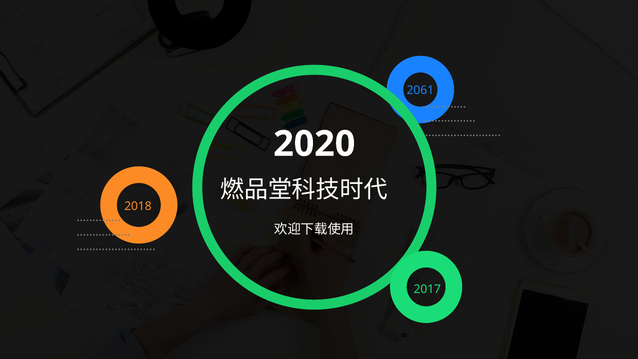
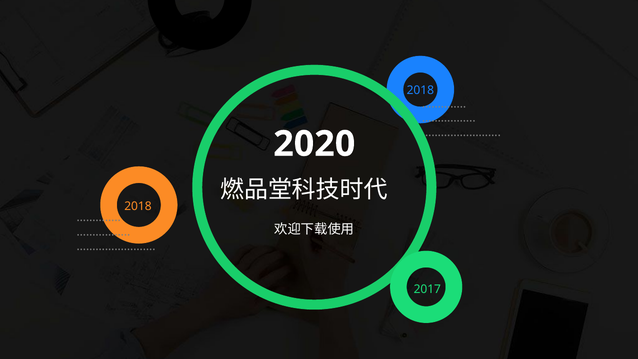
2061: 2061 -> 2018 (420, 90)
